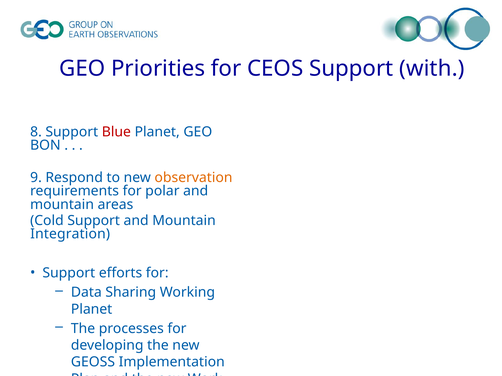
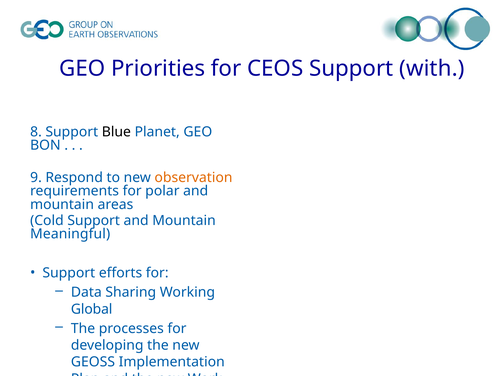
Blue colour: red -> black (116, 132)
Integration: Integration -> Meaningful (70, 234)
Planet: Planet -> Global (92, 310)
